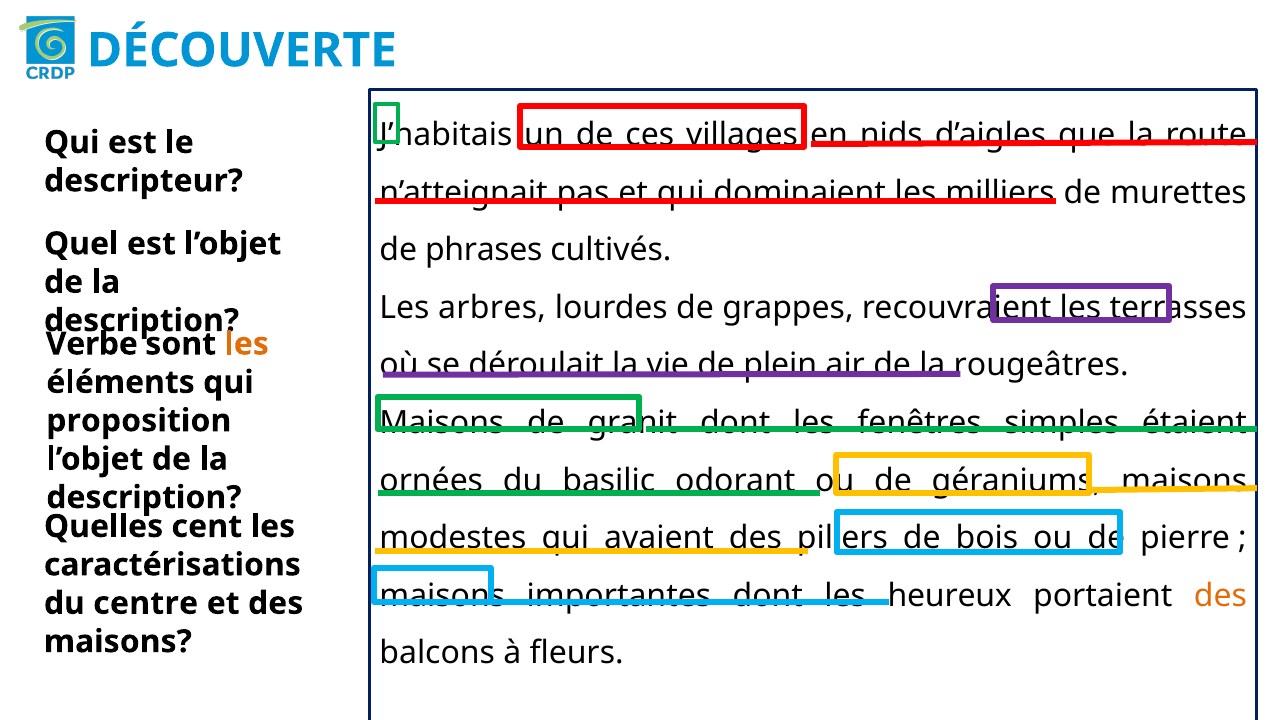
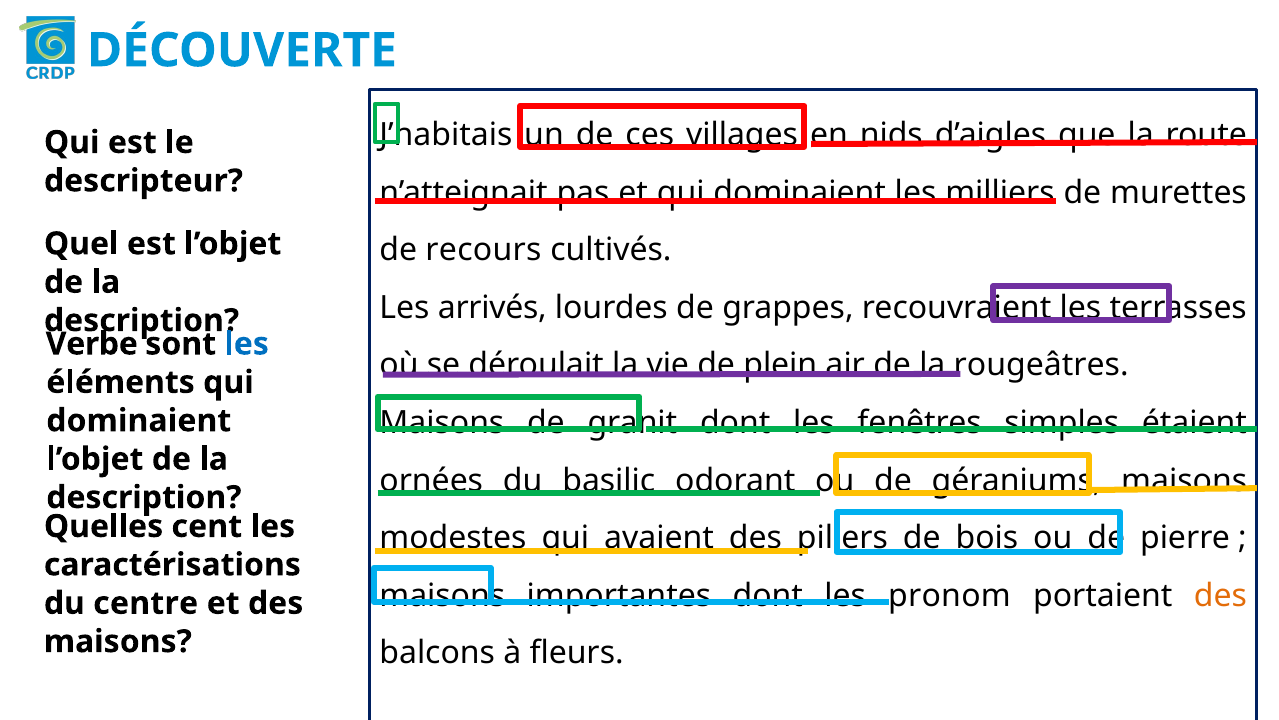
phrases: phrases -> recours (483, 250)
arbres: arbres -> arrivés (492, 307)
les colour: orange -> blue (247, 344)
proposition: proposition -> dominaient (139, 420)
heureux: heureux -> pronom (949, 595)
